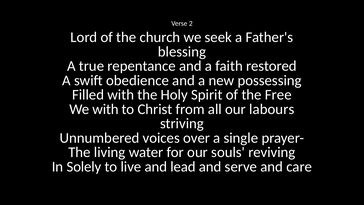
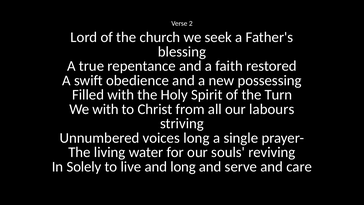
Free: Free -> Turn (278, 95)
voices over: over -> long (196, 138)
and lead: lead -> long (183, 167)
